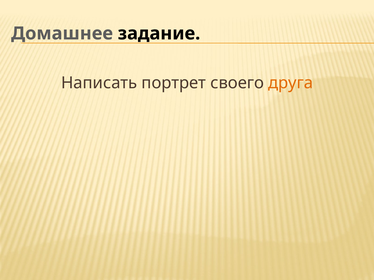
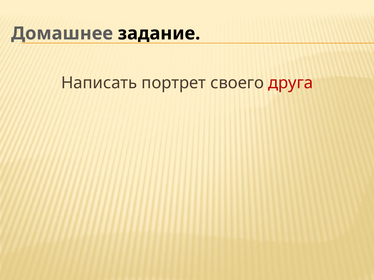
друга colour: orange -> red (291, 83)
